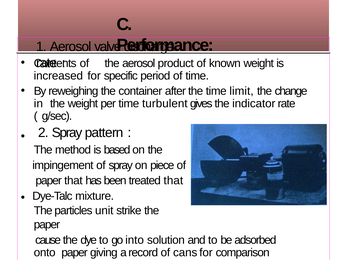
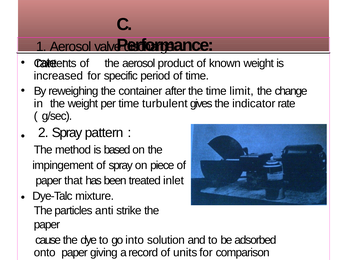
treated that: that -> inlet (173, 181)
unit: unit -> anti (104, 211)
cans: cans -> units (185, 253)
